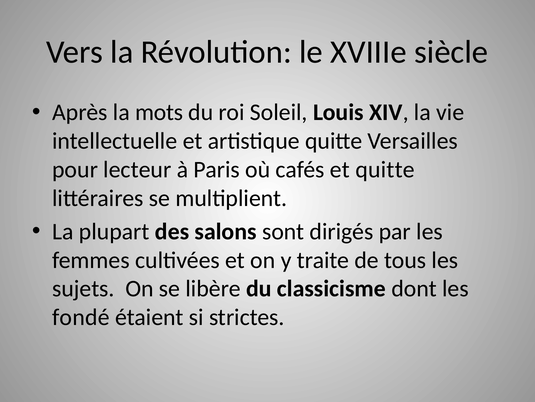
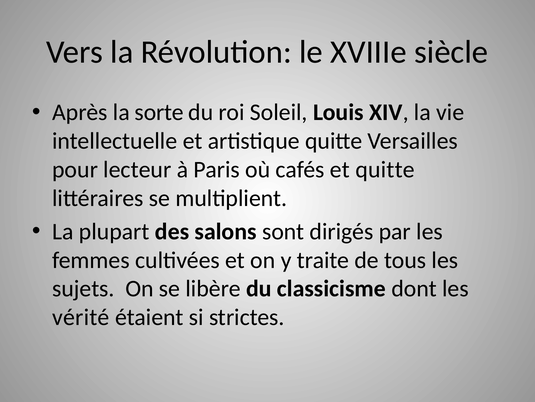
mots: mots -> sorte (159, 112)
fondé: fondé -> vérité (81, 317)
